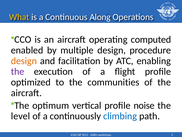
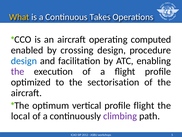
Along: Along -> Takes (100, 17)
multiple: multiple -> crossing (77, 50)
design colour: orange -> blue (24, 61)
communities: communities -> sectorisation (113, 82)
profile noise: noise -> flight (144, 105)
level: level -> local (21, 116)
climbing colour: blue -> purple (120, 116)
